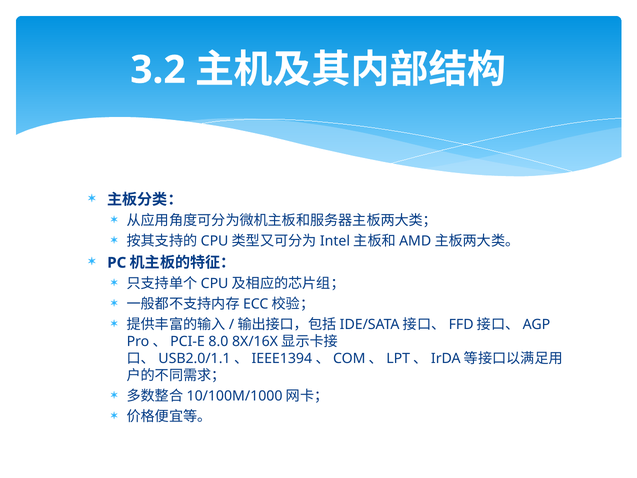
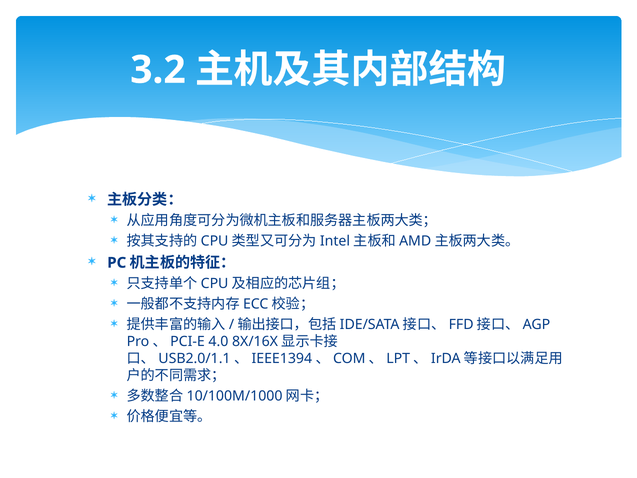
8.0: 8.0 -> 4.0 (218, 342)
